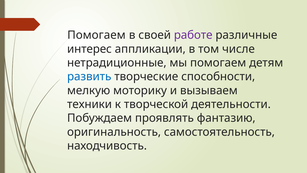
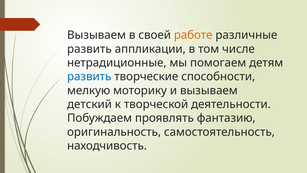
Помогаем: Помогаем -> Вызываем (97, 35)
работе colour: purple -> orange (193, 35)
интерес: интерес -> развить (89, 49)
техники: техники -> детский (89, 104)
